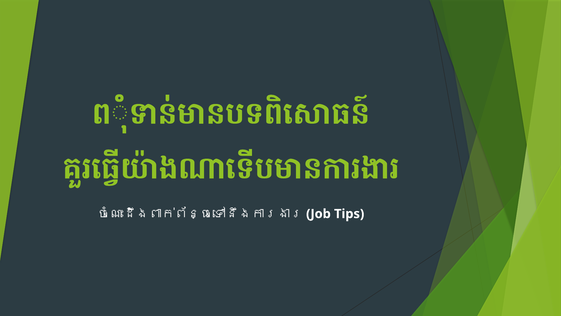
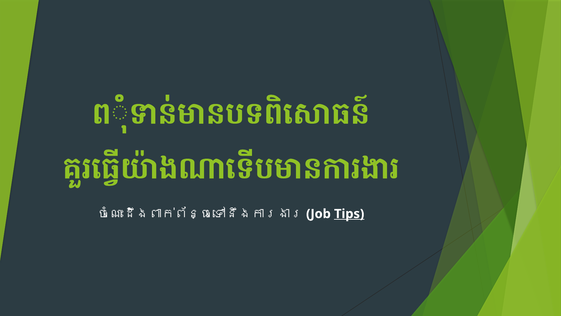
Tips underline: none -> present (349, 214)
